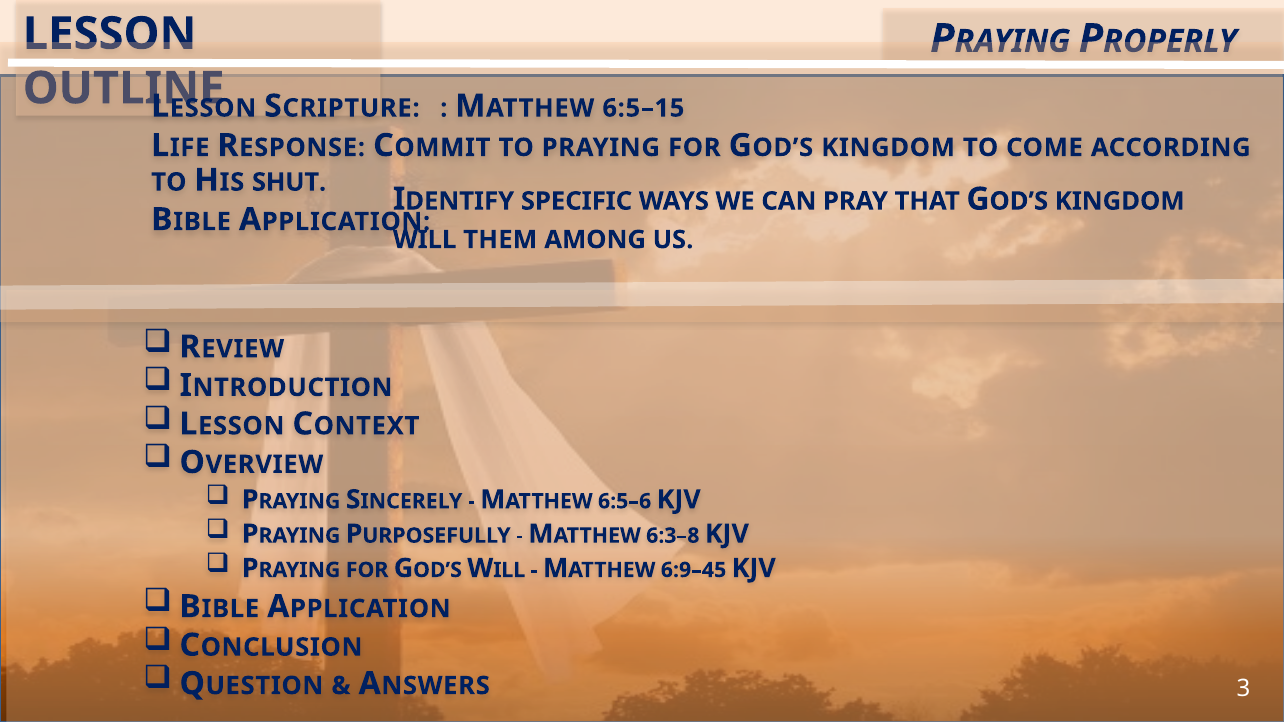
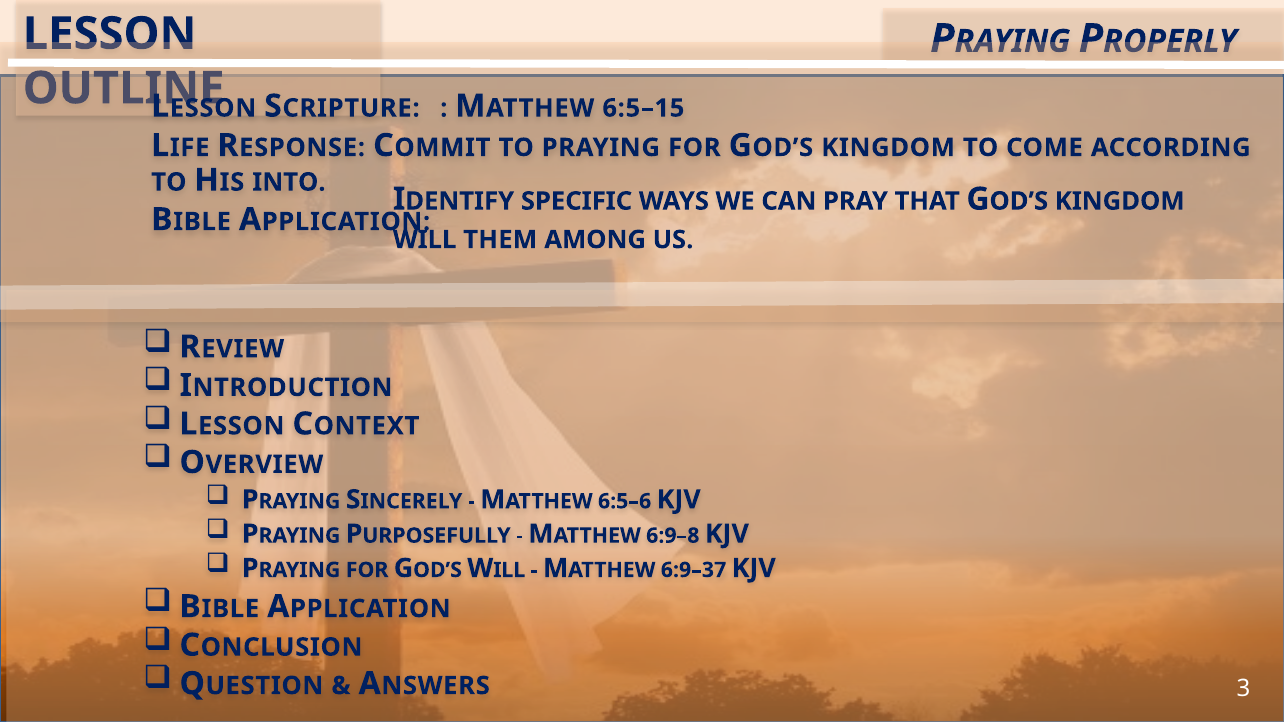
SHUT: SHUT -> INTO (289, 182)
6:3–8: 6:3–8 -> 6:9–8 (673, 536)
6:9–45: 6:9–45 -> 6:9–37 (694, 570)
